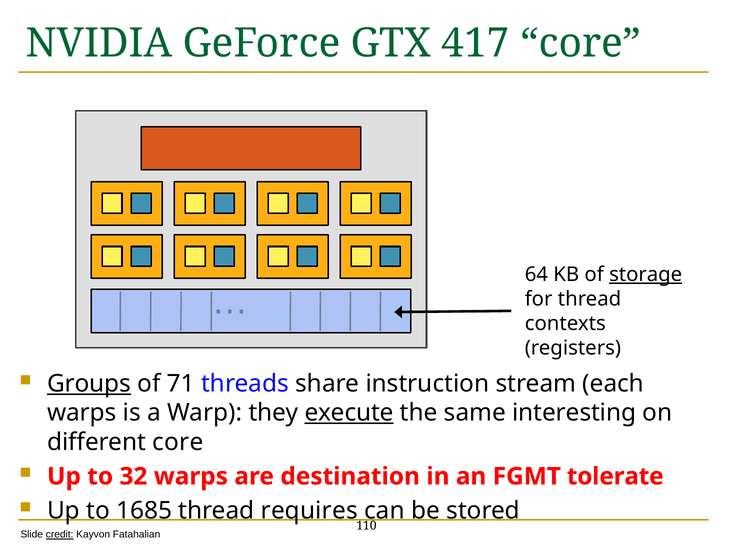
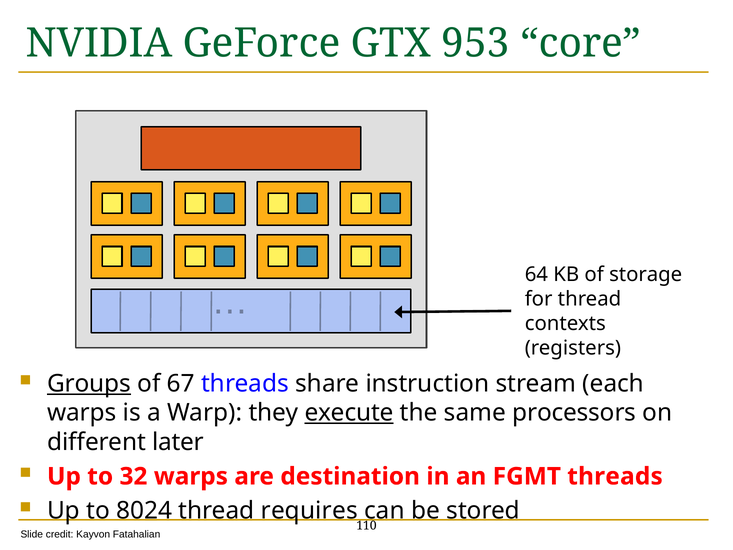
417: 417 -> 953 (476, 43)
storage underline: present -> none (646, 274)
71: 71 -> 67 (181, 383)
interesting: interesting -> processors (574, 413)
different core: core -> later (178, 442)
FGMT tolerate: tolerate -> threads (615, 476)
1685: 1685 -> 8024 (144, 510)
credit underline: present -> none (60, 534)
